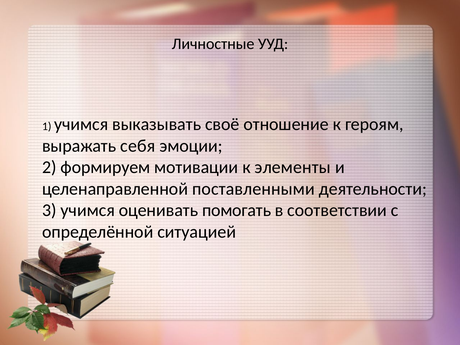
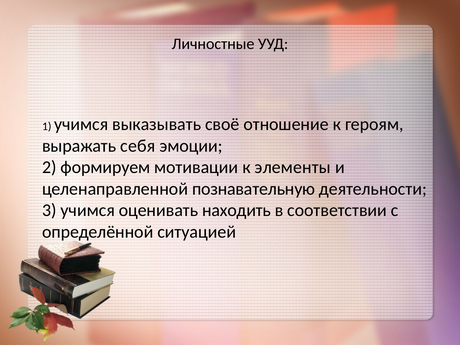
поставленными: поставленными -> познавательную (254, 189)
помогать: помогать -> находить (237, 210)
